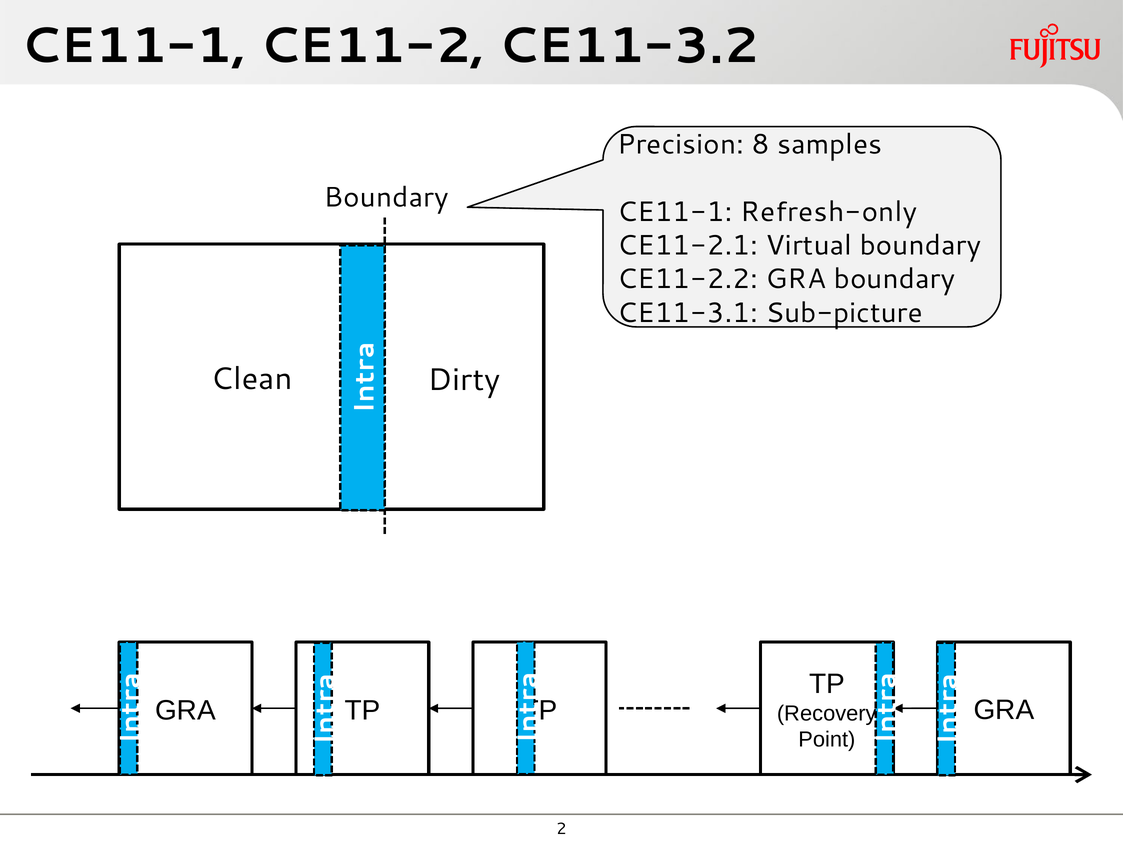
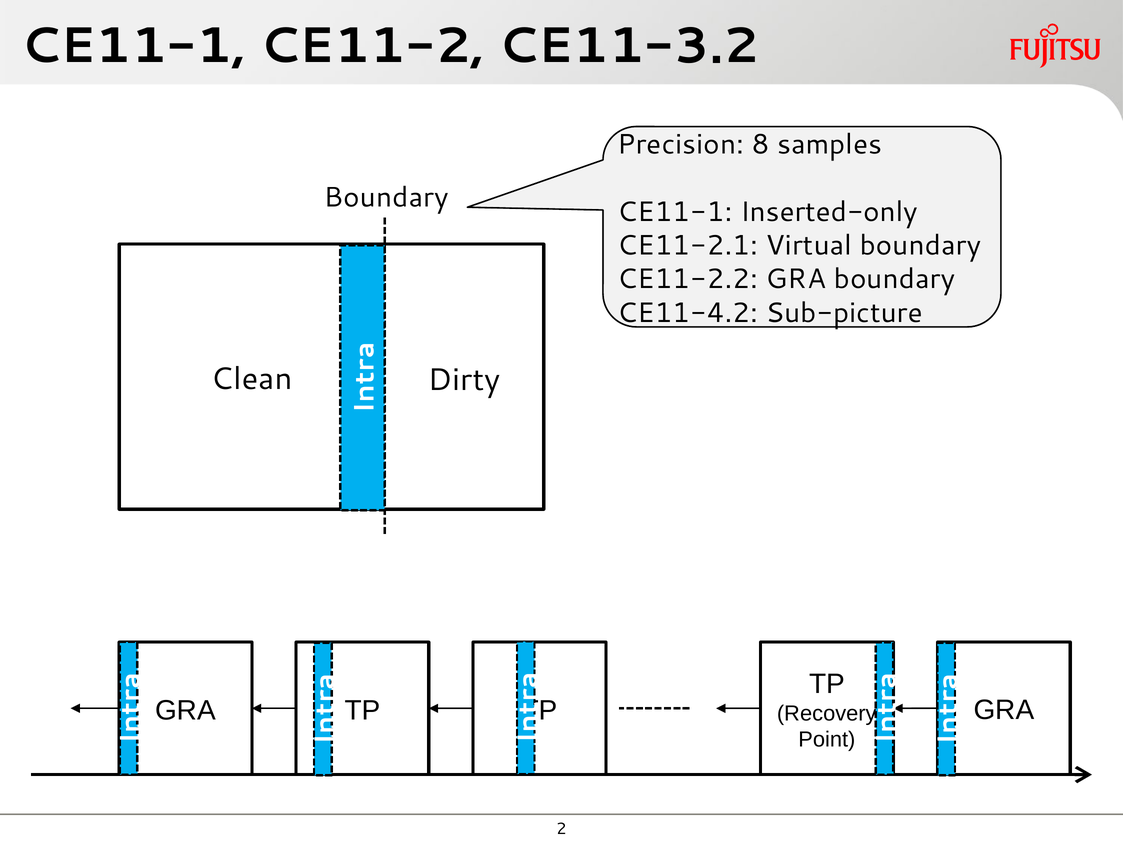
Refresh-only: Refresh-only -> Inserted-only (829, 212)
CE11-3.1: CE11-3.1 -> CE11-4.2 (688, 313)
